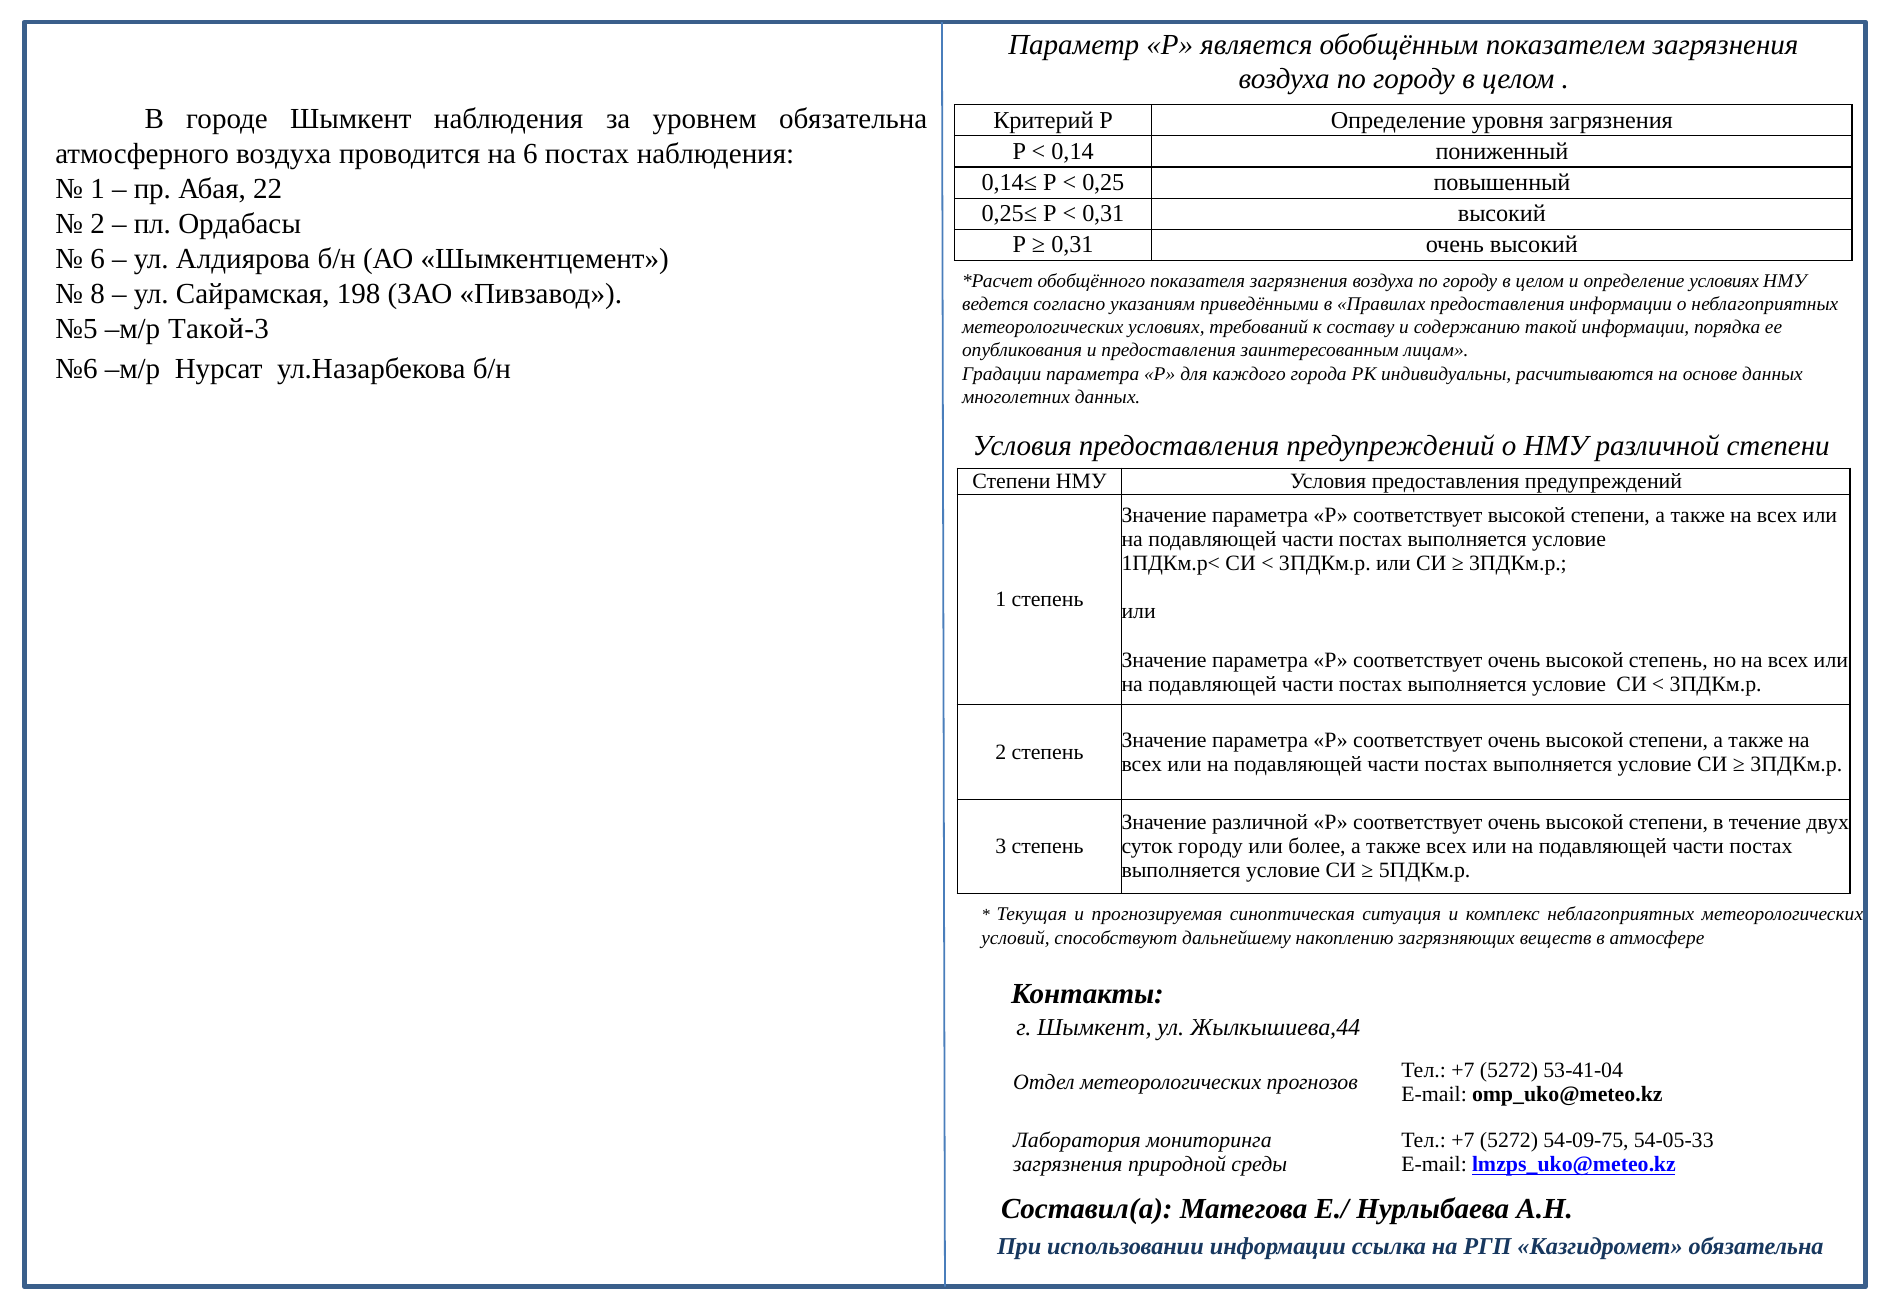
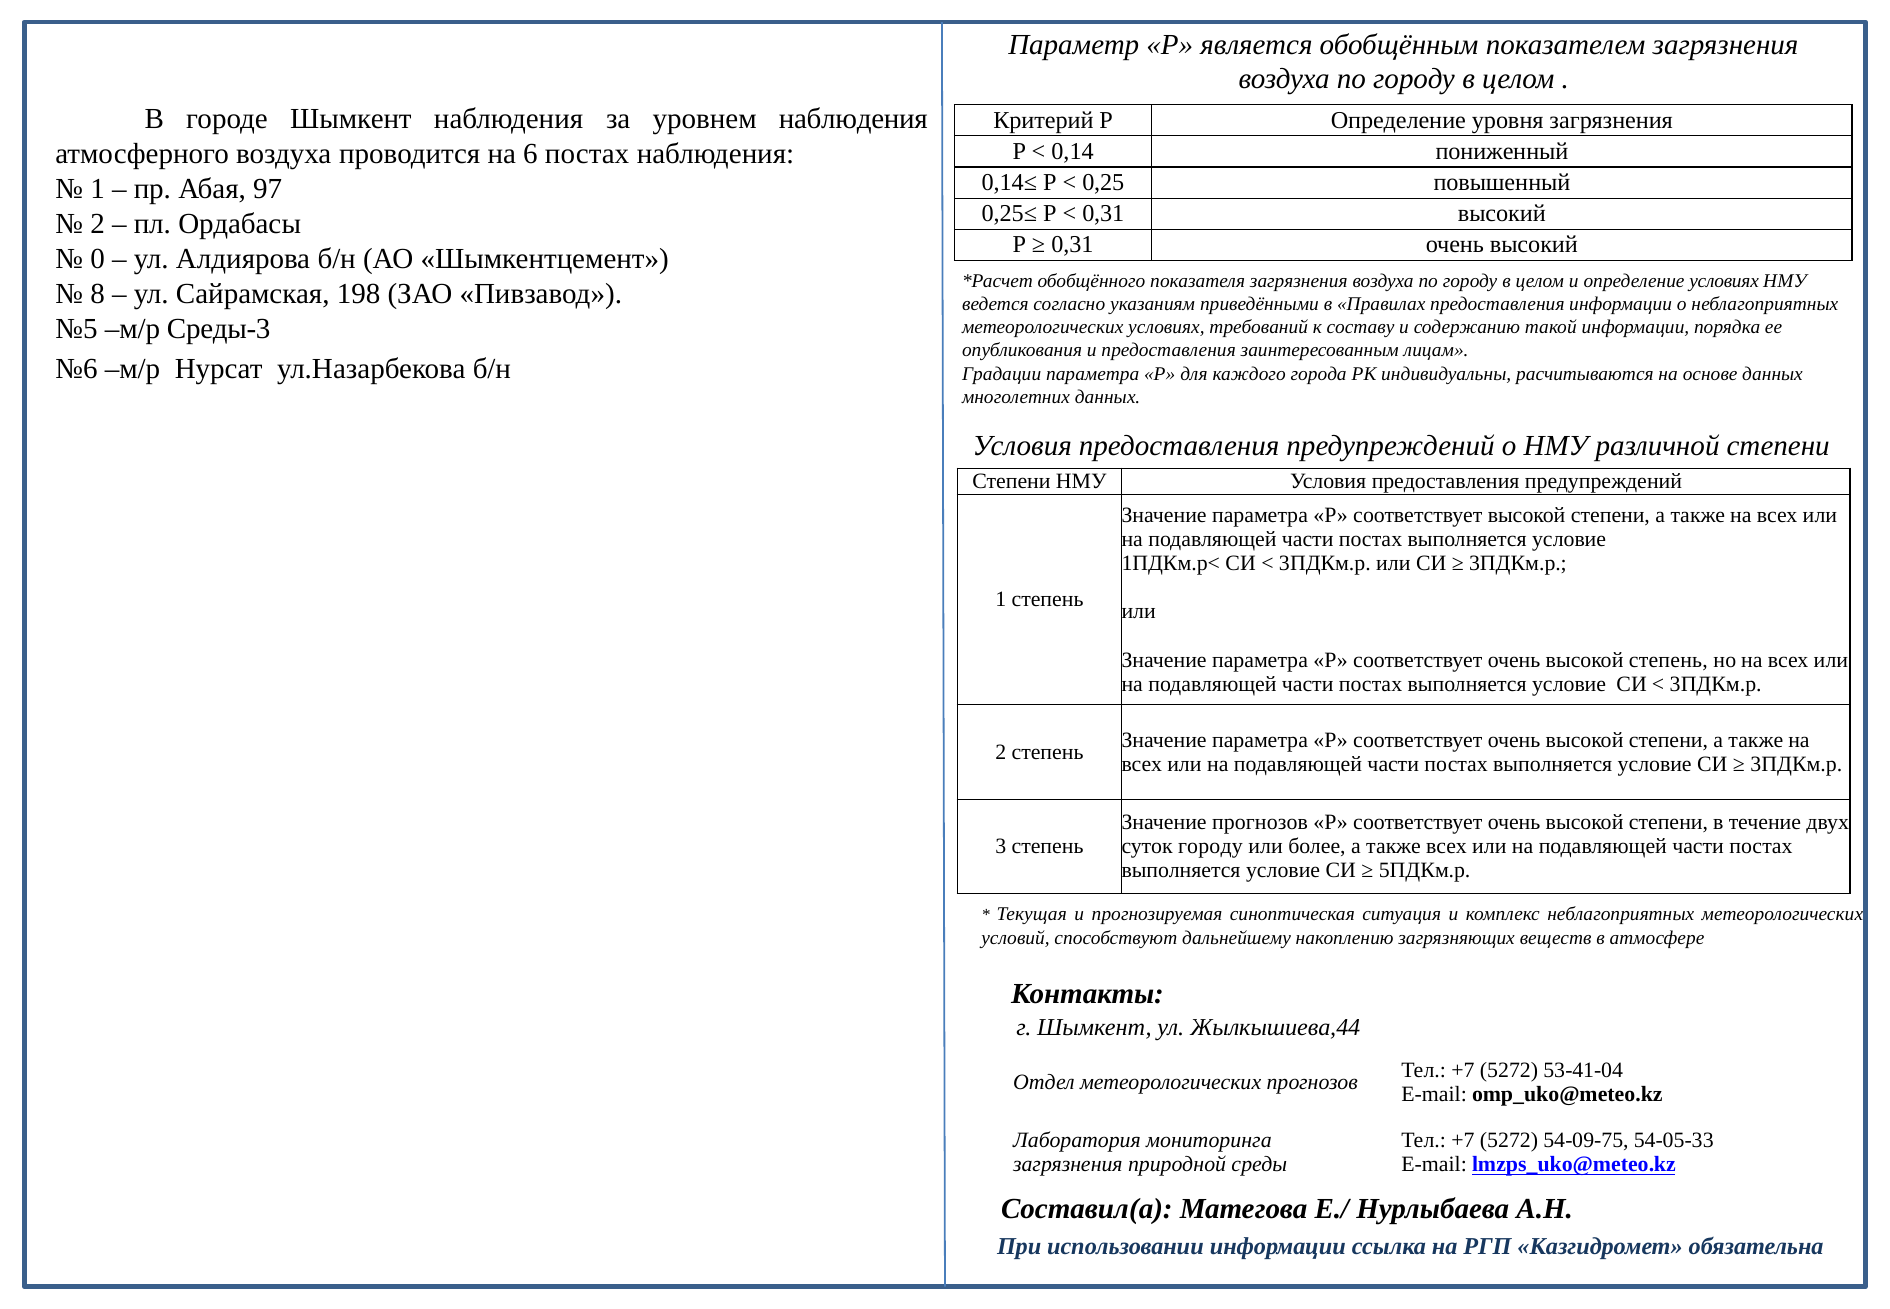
уровнем обязательна: обязательна -> наблюдения (853, 119)
22: 22 -> 97 (268, 189)
6: 6 -> 0 (98, 259)
Такой-3: Такой-3 -> Среды-3 (219, 328)
Значение различной: различной -> прогнозов (1260, 822)
